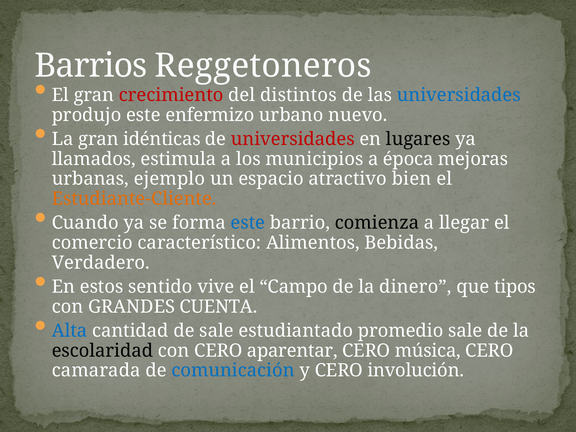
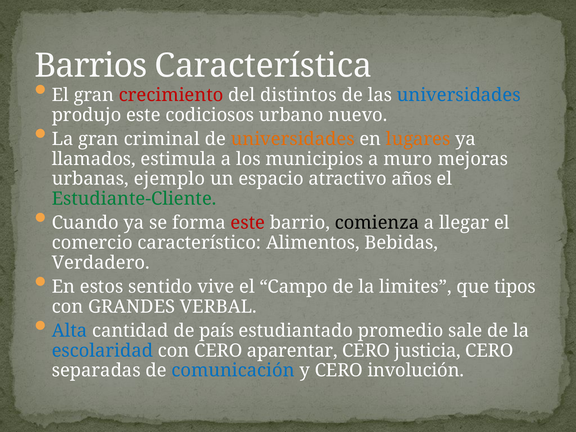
Reggetoneros: Reggetoneros -> Característica (263, 66)
enfermizo: enfermizo -> codiciosos (210, 115)
idénticas: idénticas -> criminal (162, 139)
universidades colour: red -> orange (293, 139)
lugares colour: black -> orange (418, 139)
época: época -> muro (408, 159)
bien: bien -> años (412, 179)
Estudiante-Cliente colour: orange -> green (134, 199)
este colour: blue -> red (248, 223)
dinero: dinero -> limites (415, 287)
CUENTA: CUENTA -> VERBAL (218, 307)
de sale: sale -> país (217, 331)
escolaridad colour: black -> blue (102, 351)
música: música -> justicia (428, 351)
camarada: camarada -> separadas (96, 371)
